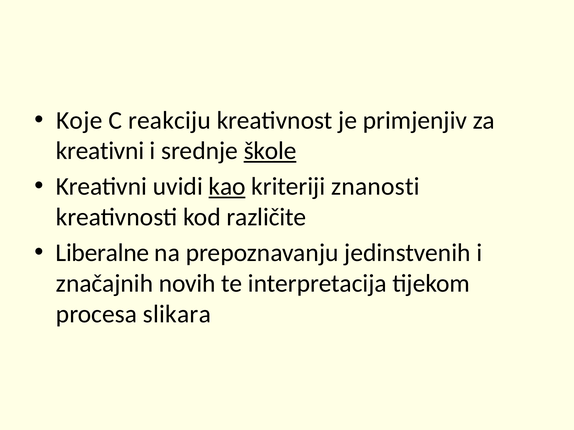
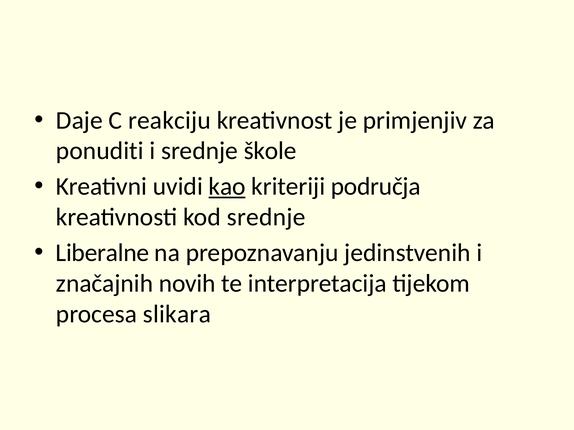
Koje: Koje -> Daje (79, 120)
kreativni: kreativni -> ponuditi (100, 151)
škole underline: present -> none (270, 151)
znanosti: znanosti -> područja (376, 187)
kod različite: različite -> srednje (266, 217)
